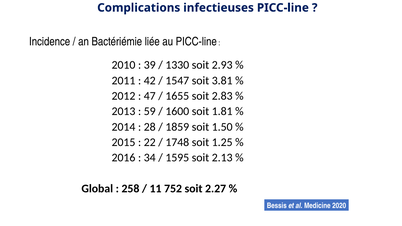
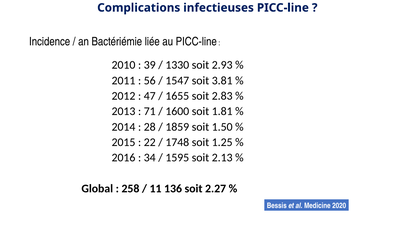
42: 42 -> 56 (150, 81)
59: 59 -> 71 (150, 111)
752: 752 -> 136 (173, 189)
